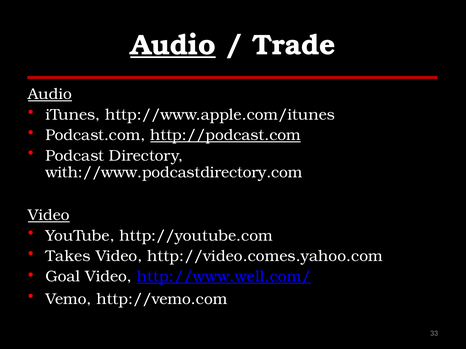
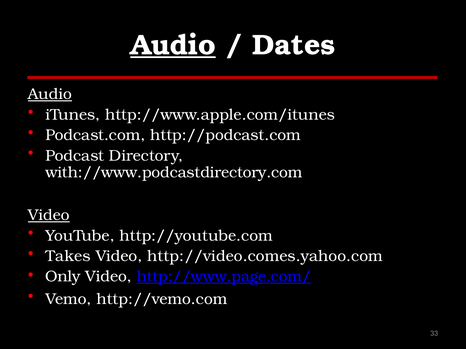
Trade: Trade -> Dates (294, 45)
http://podcast.com underline: present -> none (226, 135)
Goal: Goal -> Only (63, 277)
http://www.well.com/: http://www.well.com/ -> http://www.page.com/ (224, 277)
